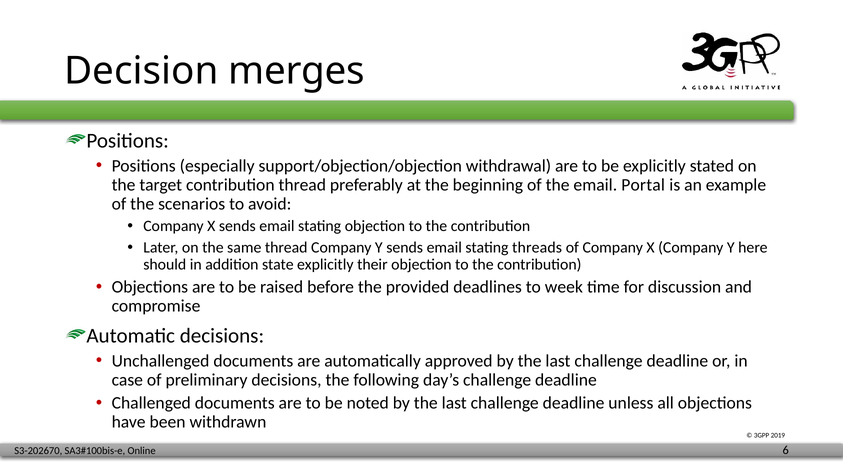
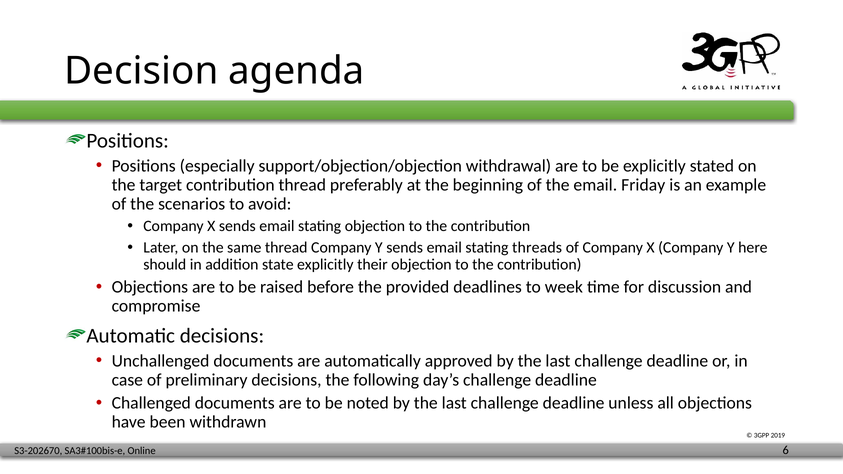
merges: merges -> agenda (296, 71)
Portal: Portal -> Friday (643, 185)
